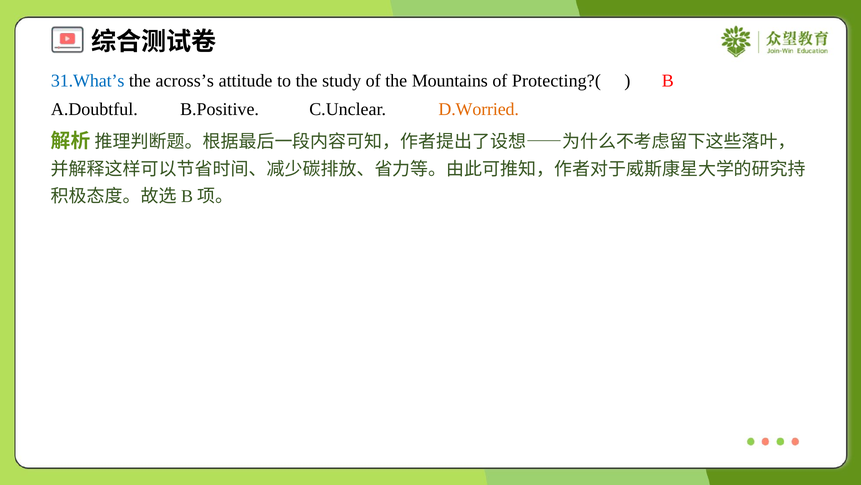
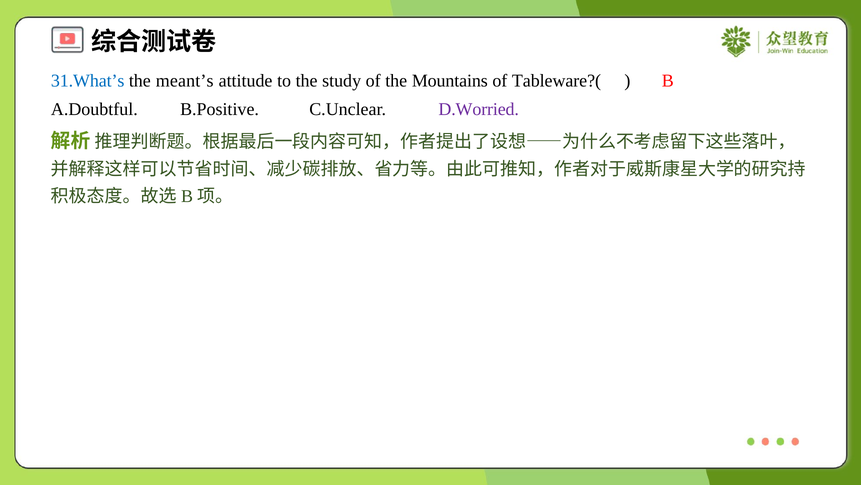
across’s: across’s -> meant’s (185, 81)
Protecting?(: Protecting?( -> Tableware?( (556, 81)
D.Worried colour: orange -> purple (479, 109)
